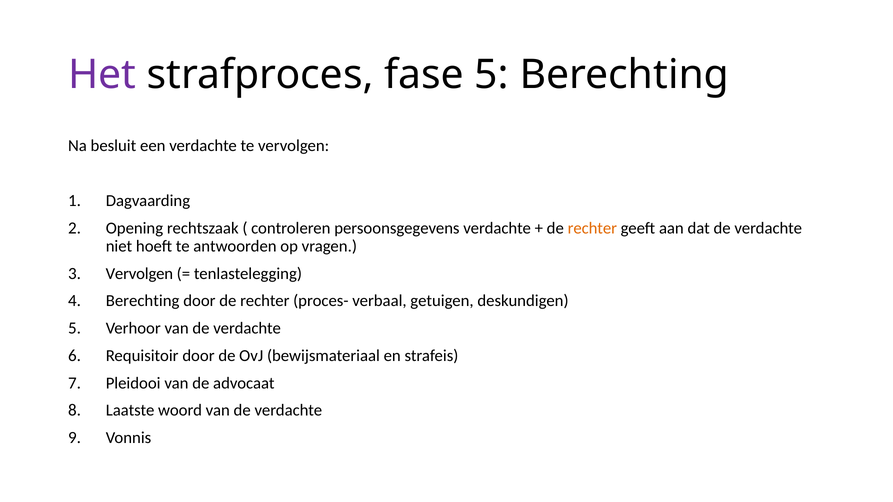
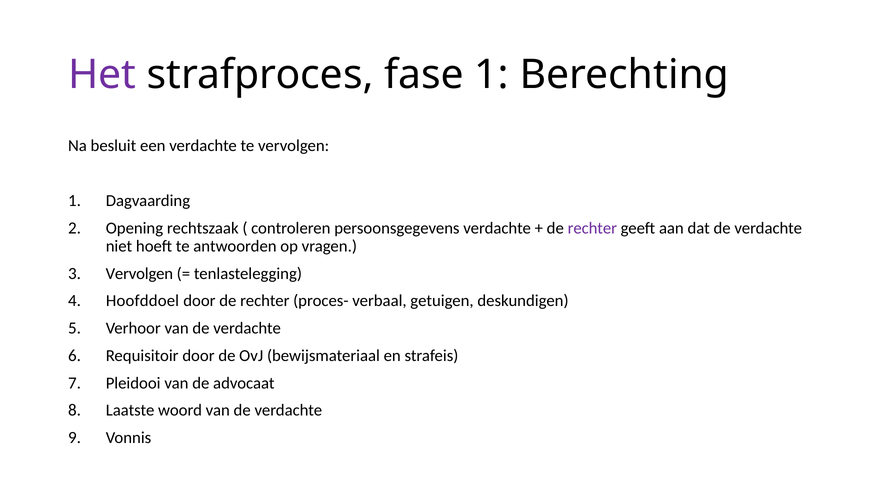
fase 5: 5 -> 1 (492, 75)
rechter colour: orange -> purple (592, 228)
4 Berechting: Berechting -> Hoofddoel (143, 301)
